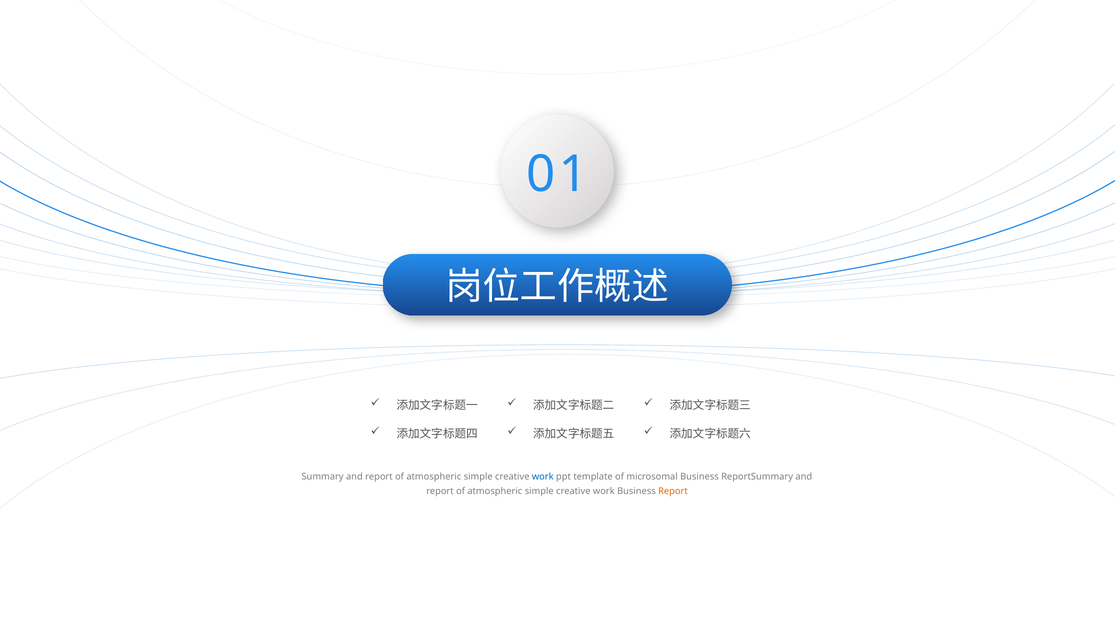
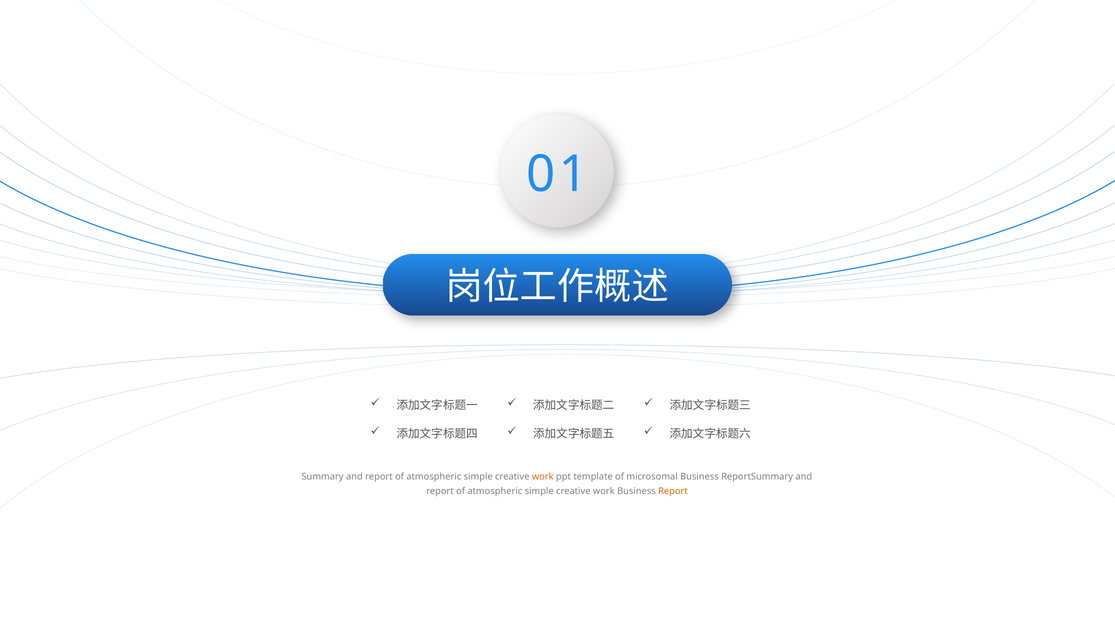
work colour: blue -> orange (543, 477)
